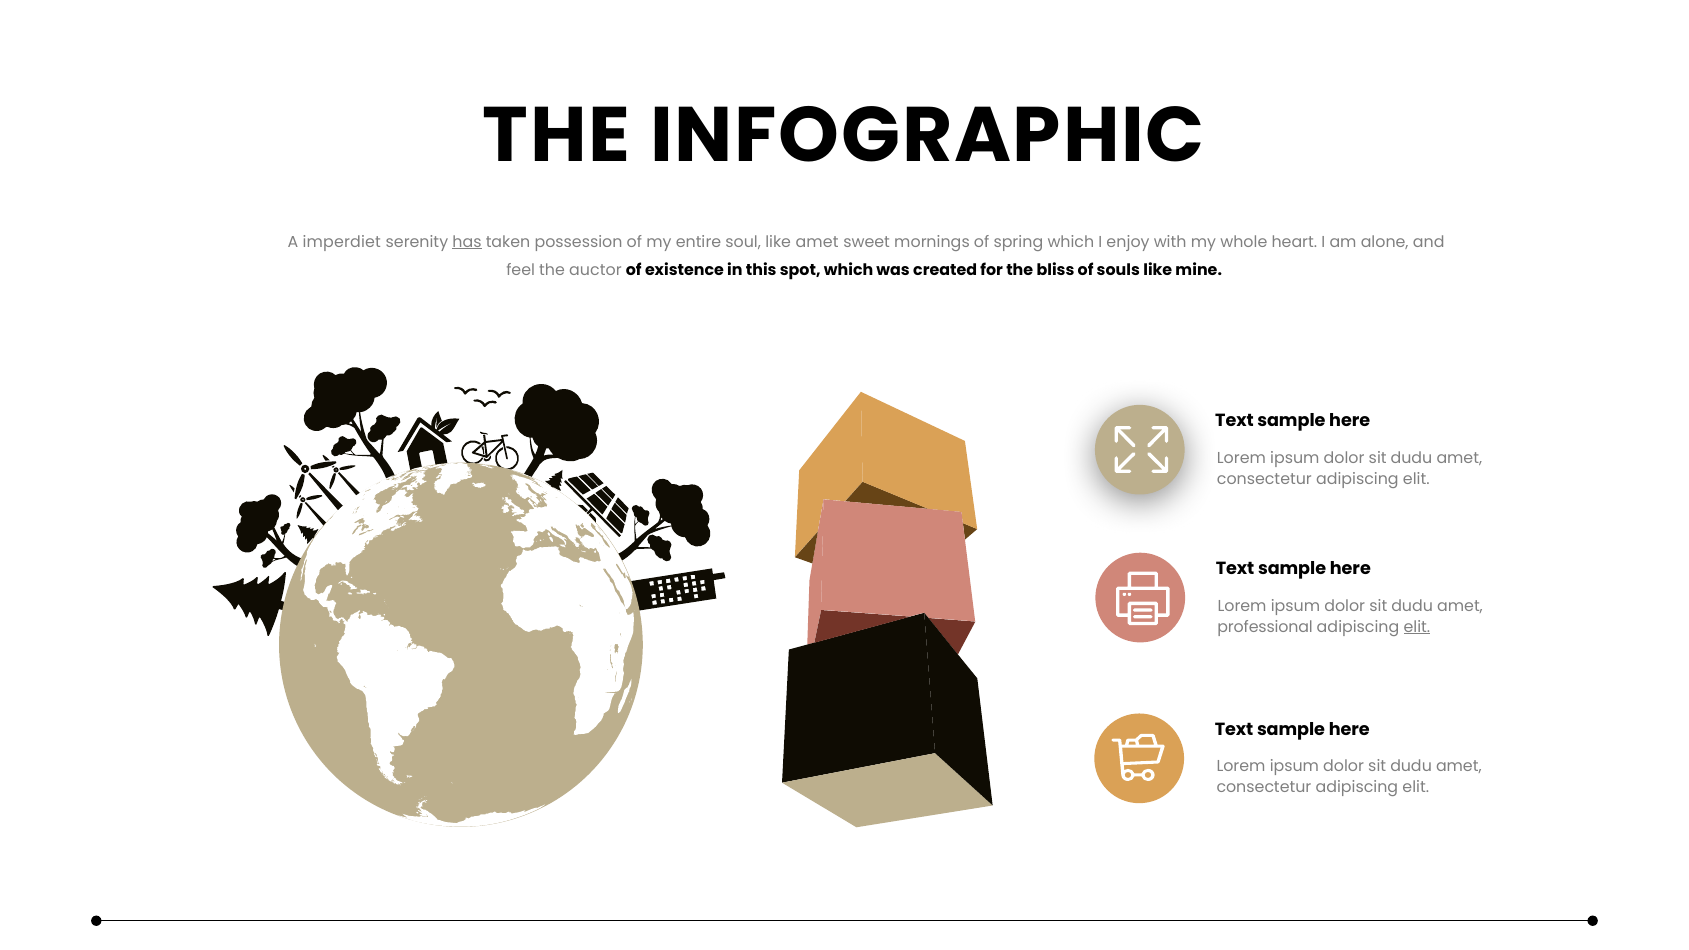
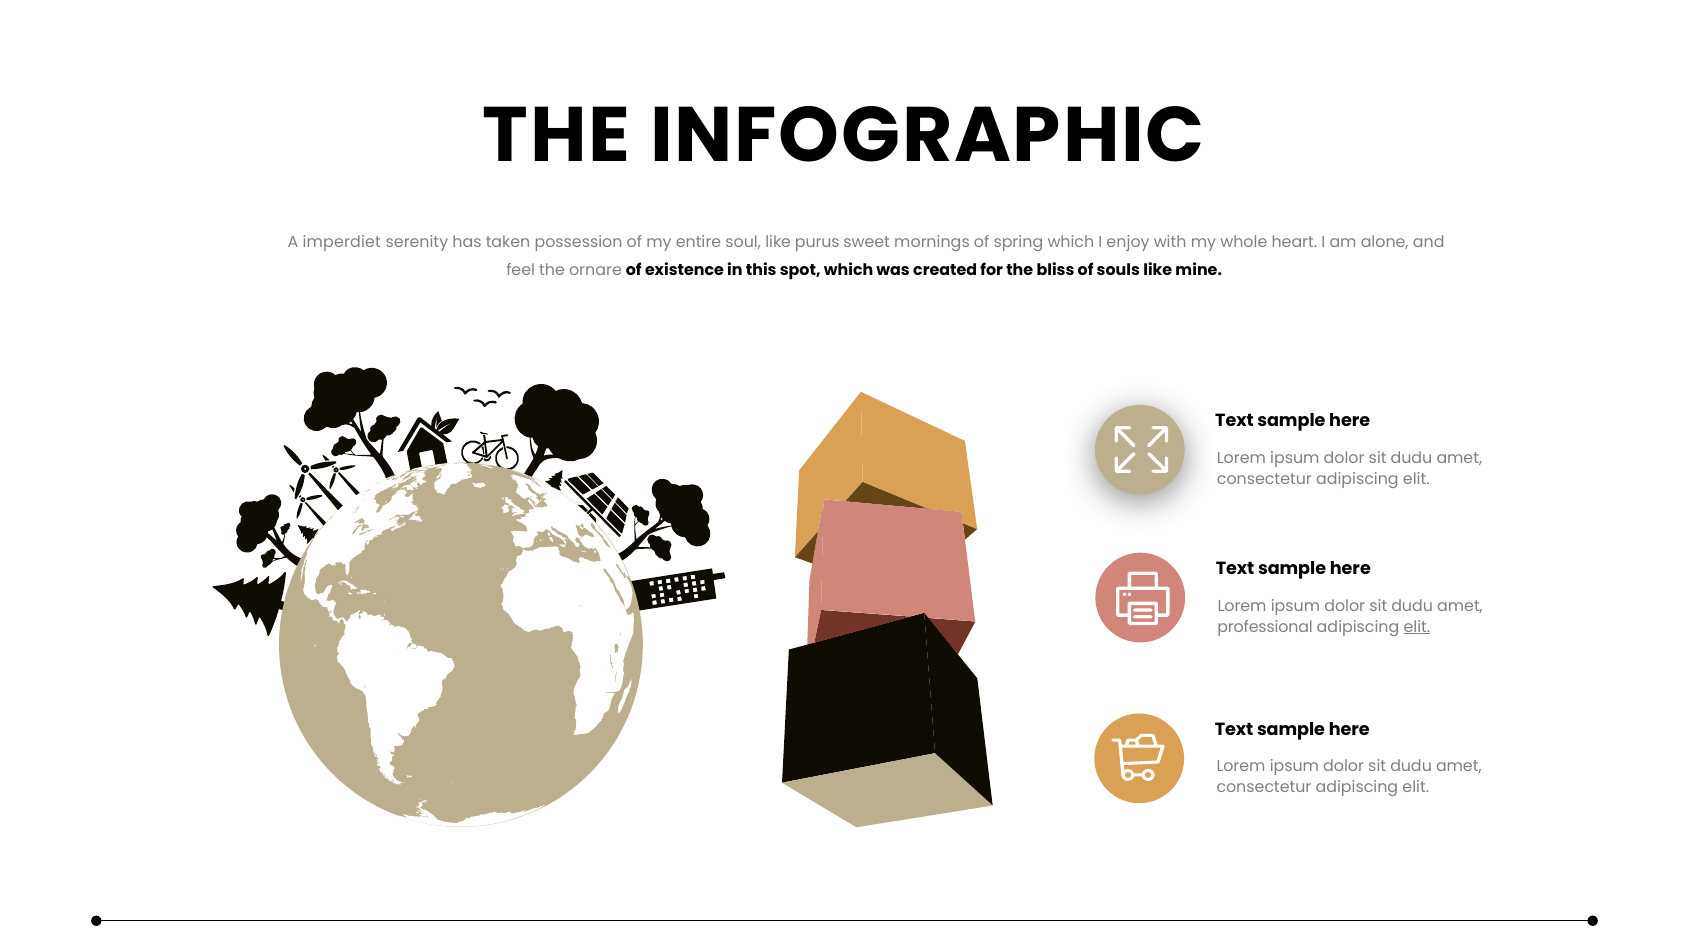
has underline: present -> none (467, 242)
like amet: amet -> purus (817, 242)
auctor: auctor -> ornare (595, 270)
